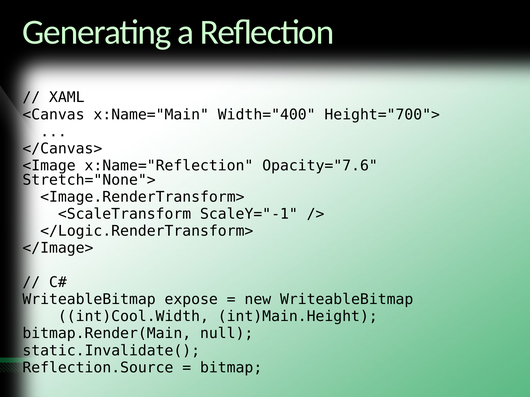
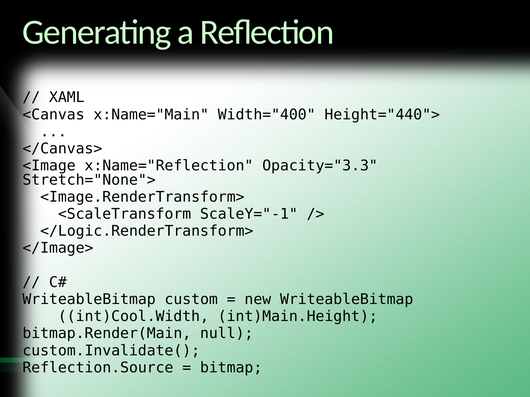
Height="700">: Height="700"> -> Height="440"> (382, 115)
Opacity="7.6: Opacity="7.6 -> Opacity="3.3 (320, 166)
expose: expose -> custom (191, 300)
static.Invalidate(: static.Invalidate( -> custom.Invalidate( (111, 351)
